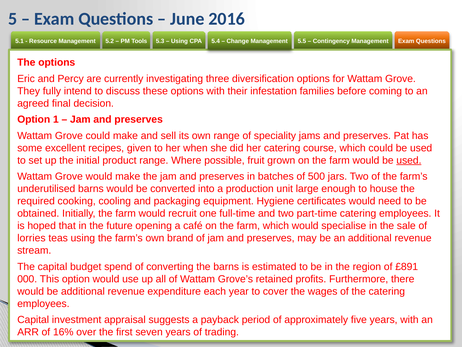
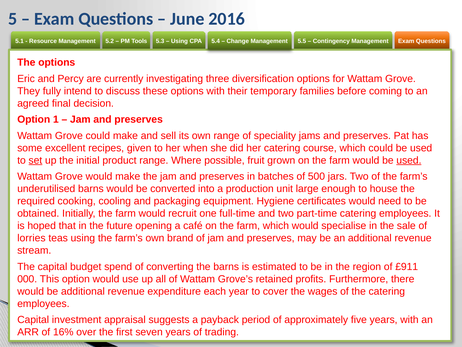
infestation: infestation -> temporary (274, 91)
set underline: none -> present (35, 160)
£891: £891 -> £911 (407, 266)
